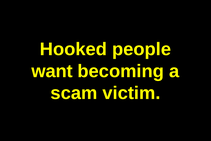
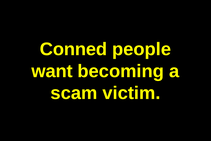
Hooked: Hooked -> Conned (73, 49)
